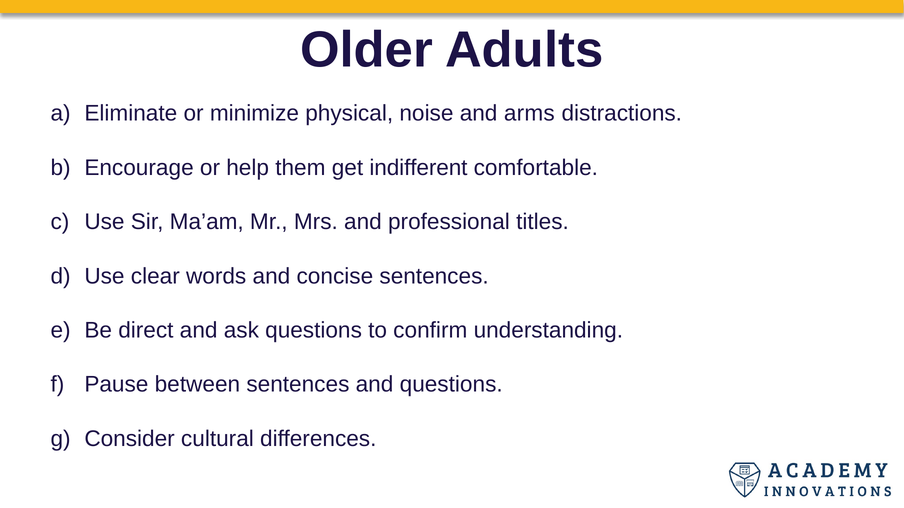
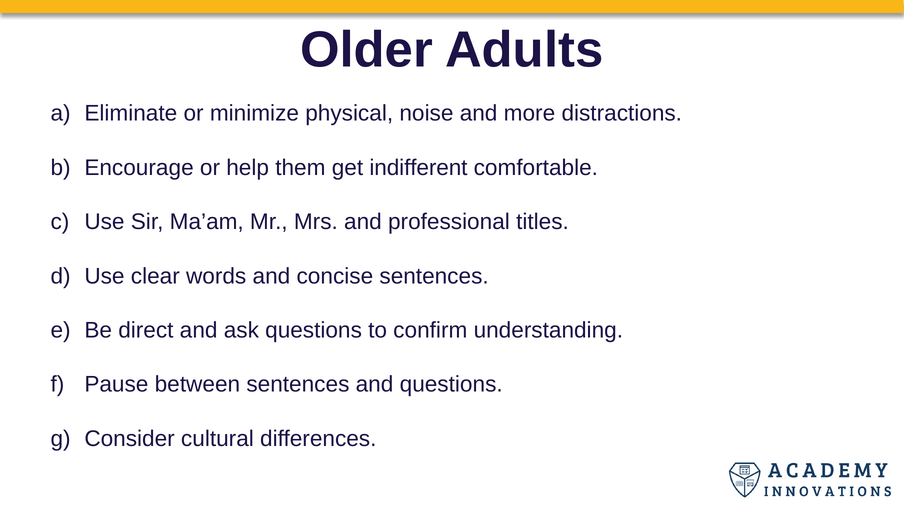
arms: arms -> more (529, 114)
